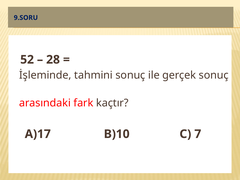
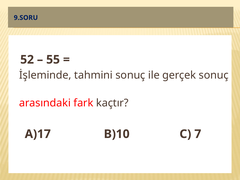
28: 28 -> 55 (53, 60)
